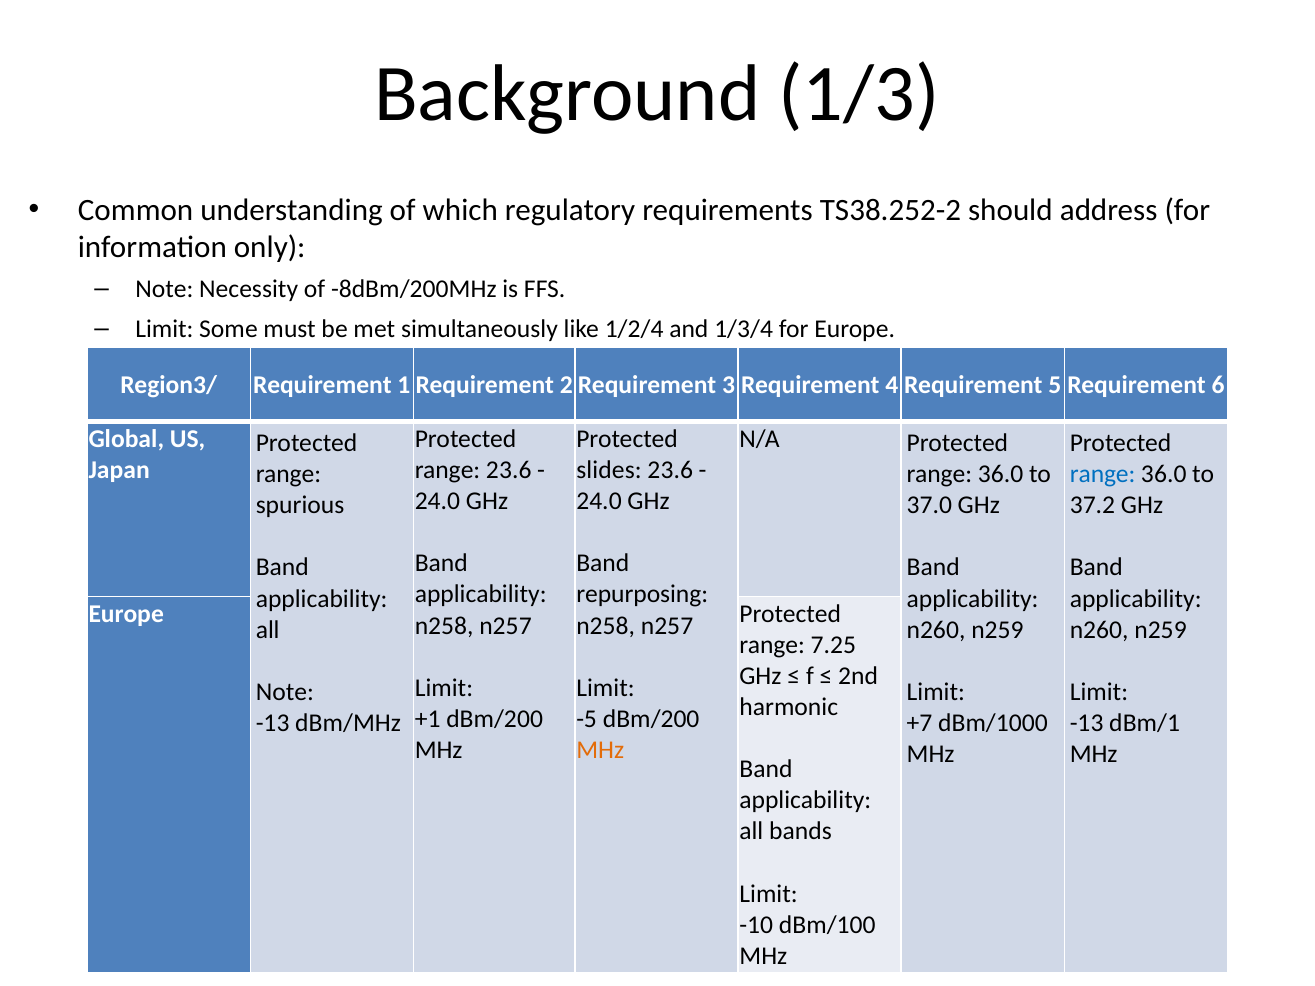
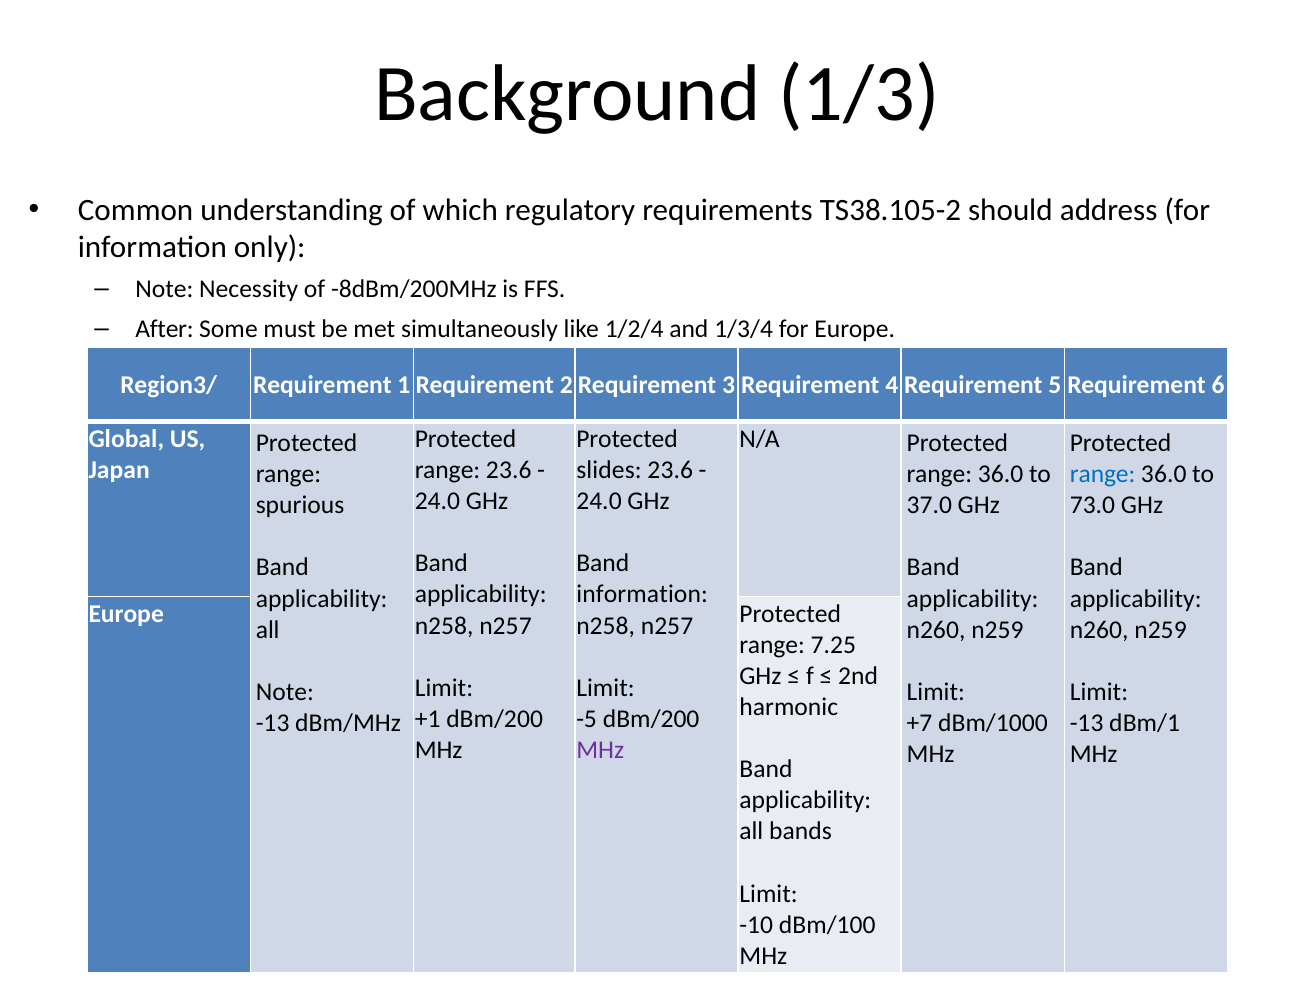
TS38.252-2: TS38.252-2 -> TS38.105-2 (890, 210)
Limit: Limit -> After (165, 329)
37.2: 37.2 -> 73.0 (1092, 505)
repurposing: repurposing -> information (642, 595)
MHz colour: orange -> purple (600, 750)
